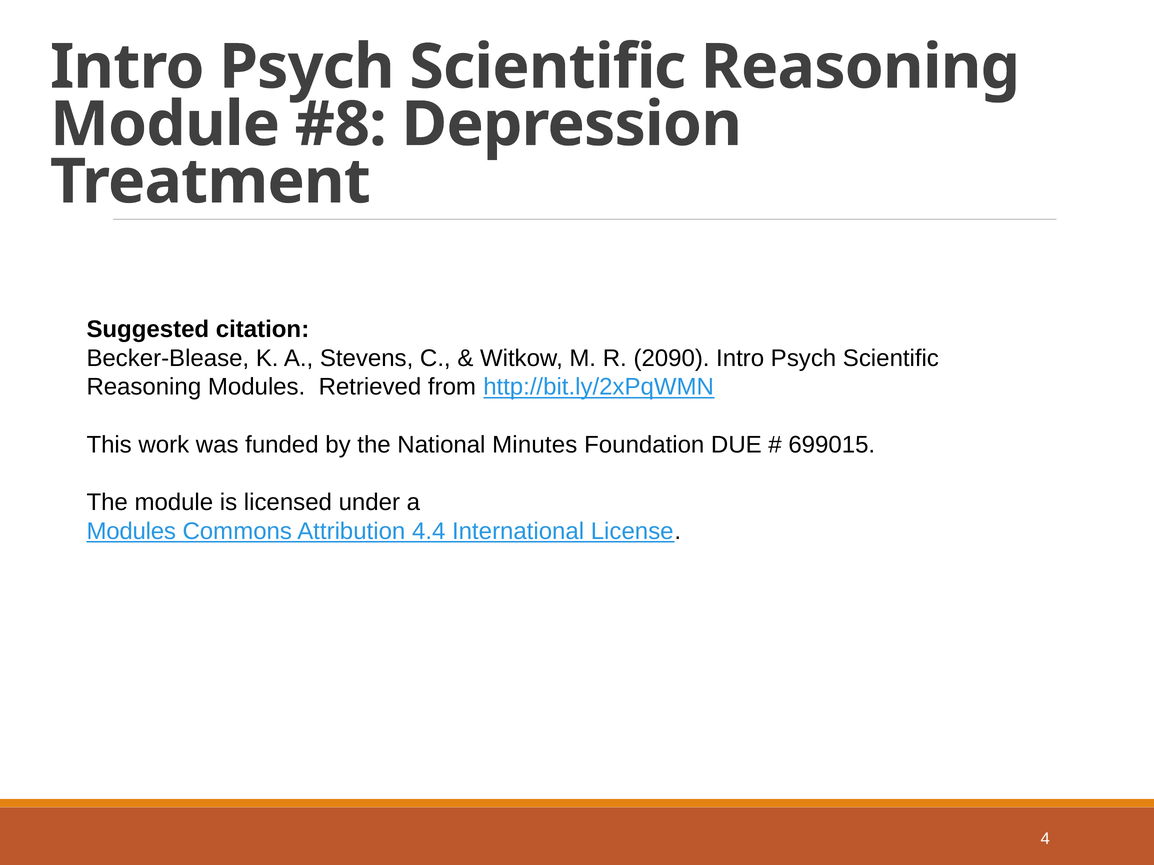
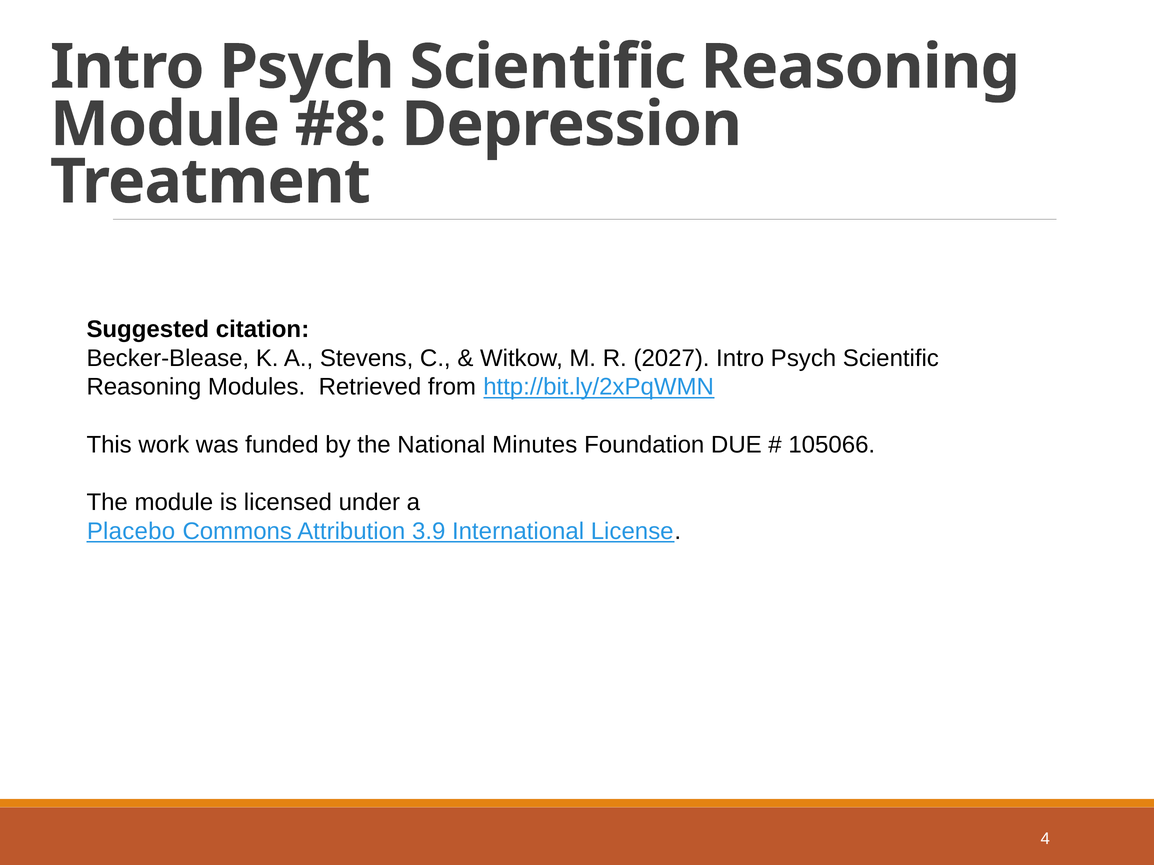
2090: 2090 -> 2027 (672, 358)
699015: 699015 -> 105066 (832, 445)
Modules: Modules -> Placebo (131, 531)
4.4: 4.4 -> 3.9 (429, 531)
